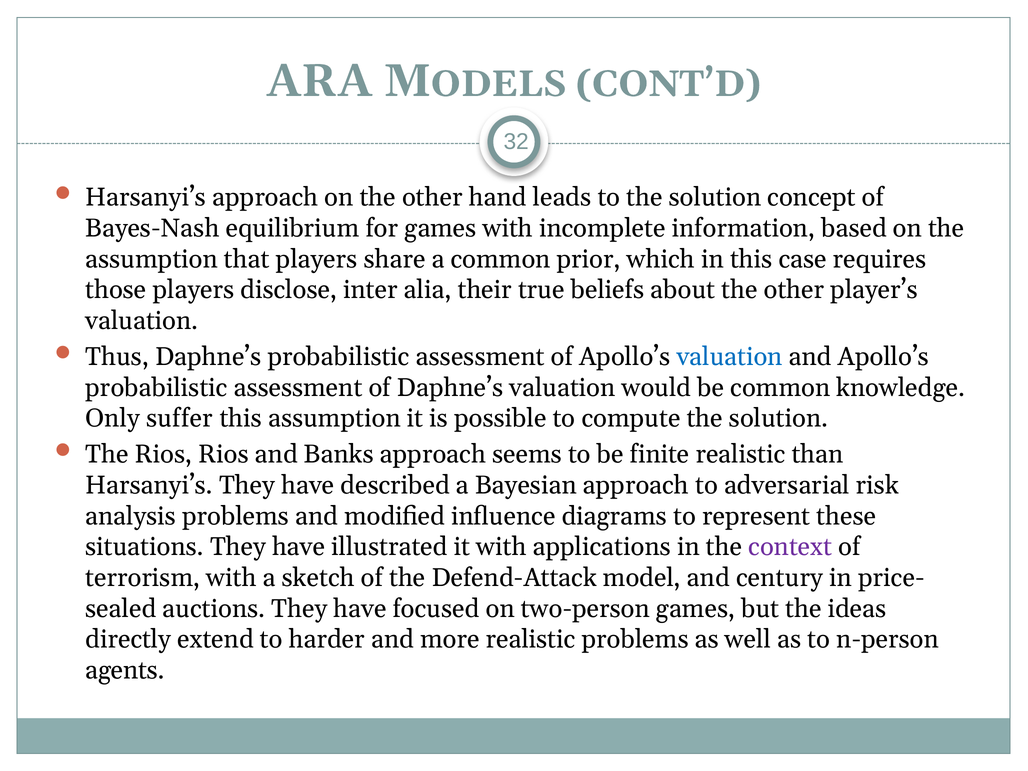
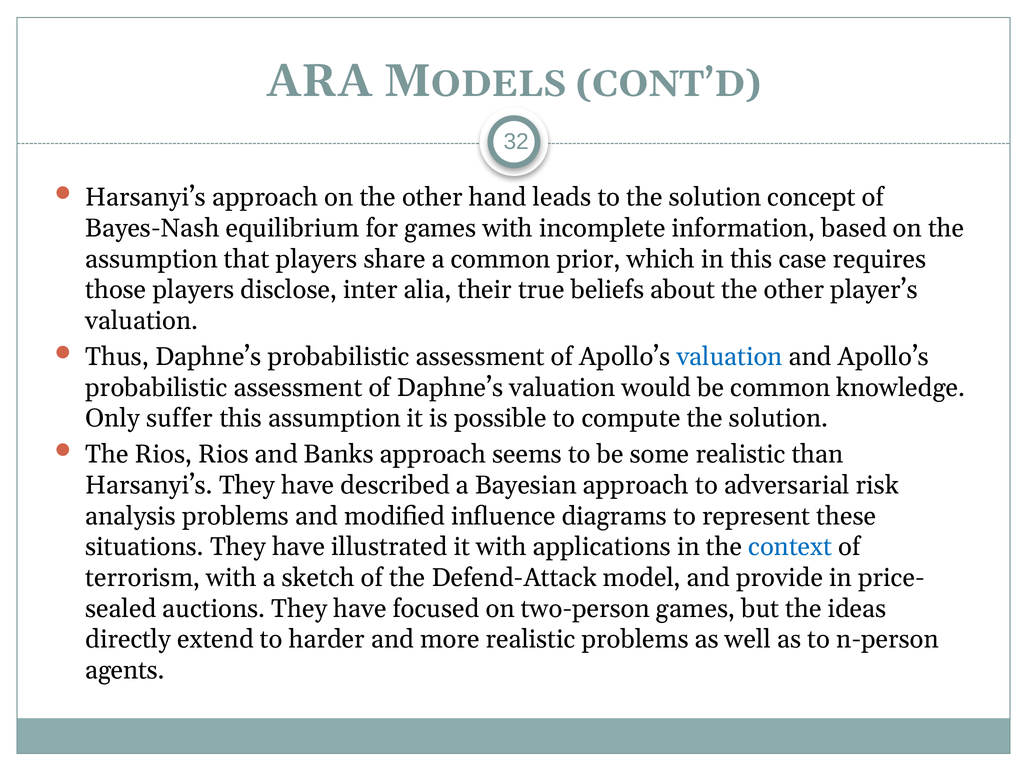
finite: finite -> some (660, 454)
context colour: purple -> blue (790, 547)
century: century -> provide (780, 578)
